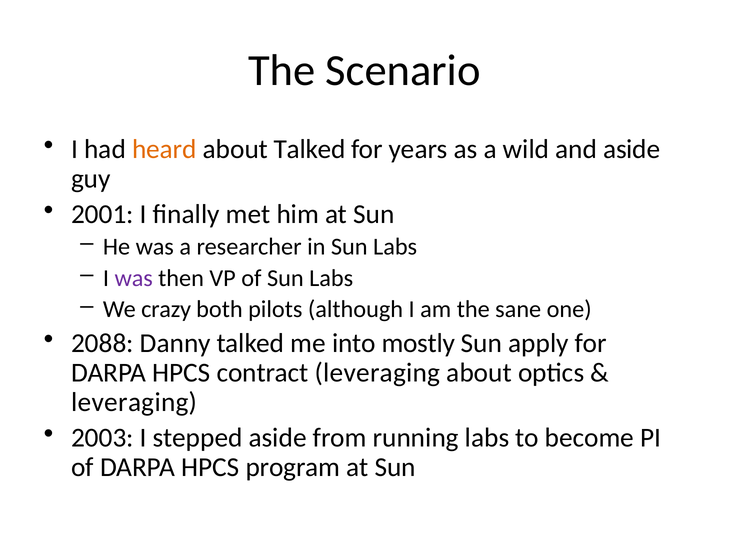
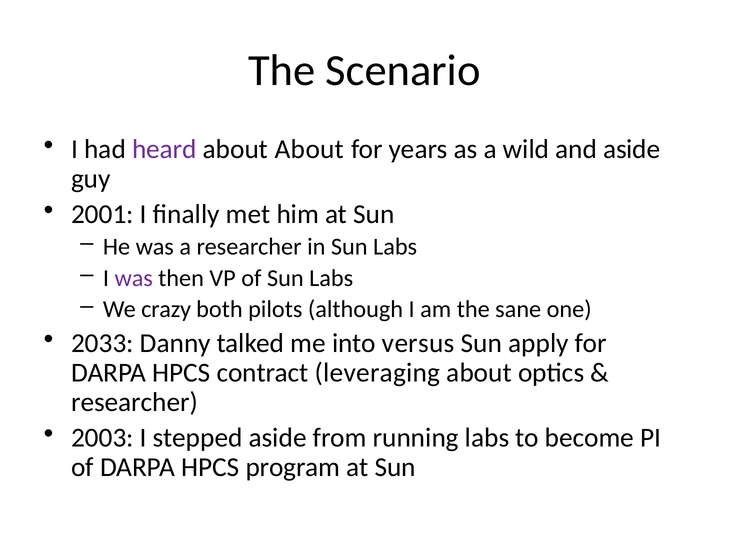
heard colour: orange -> purple (164, 150)
about Talked: Talked -> About (309, 150)
2088: 2088 -> 2033 (102, 344)
mostly: mostly -> versus (418, 344)
leveraging: leveraging -> researcher (134, 403)
